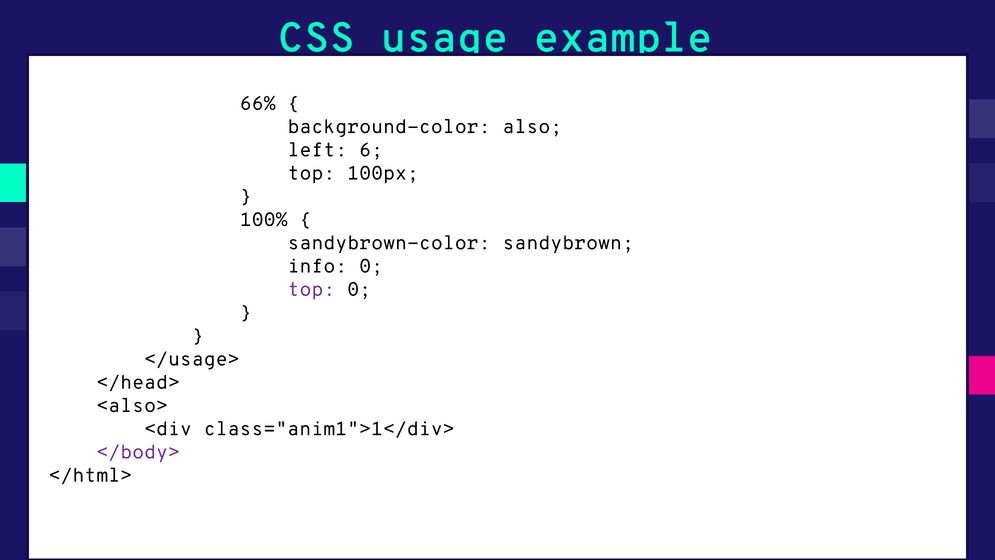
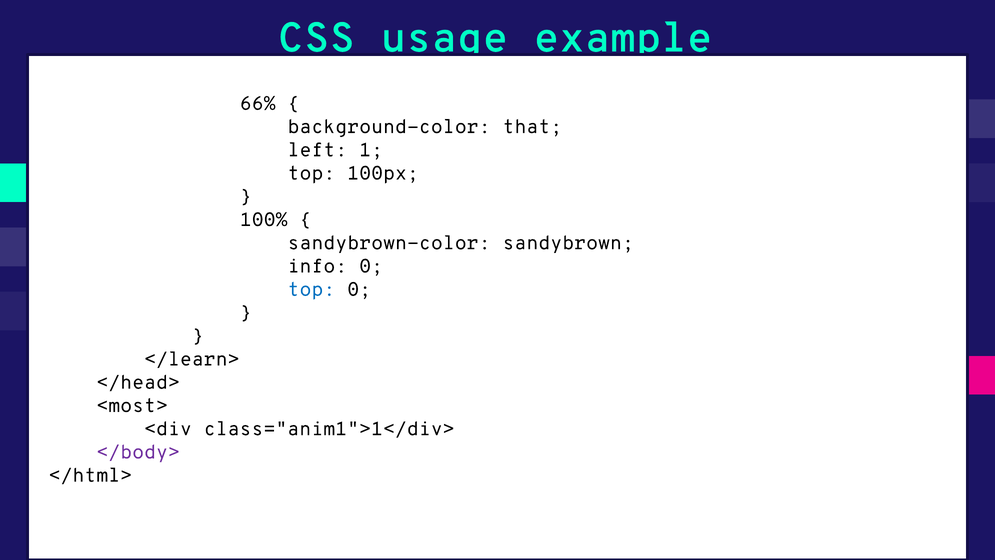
also: also -> that (532, 127)
6: 6 -> 1 (371, 150)
top colour: purple -> blue (311, 289)
</usage>: </usage> -> </learn> (192, 359)
<also>: <also> -> <most> (132, 405)
